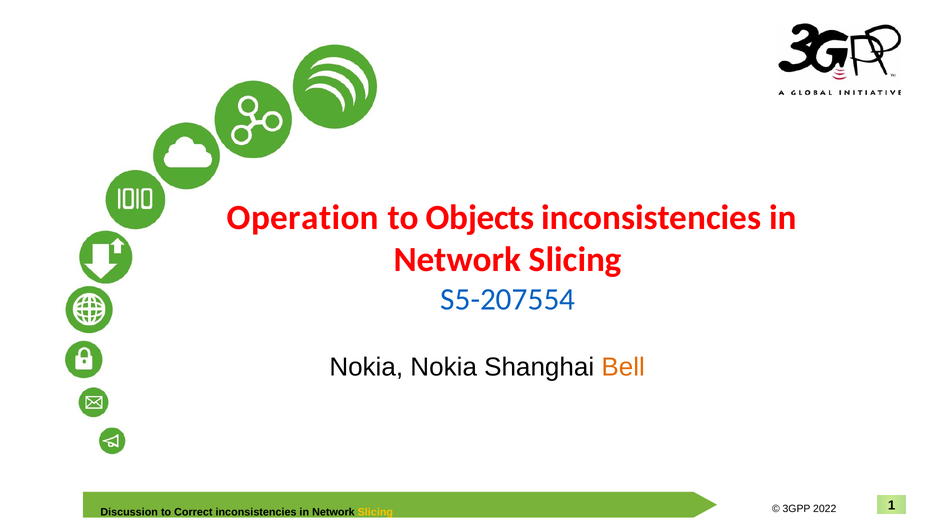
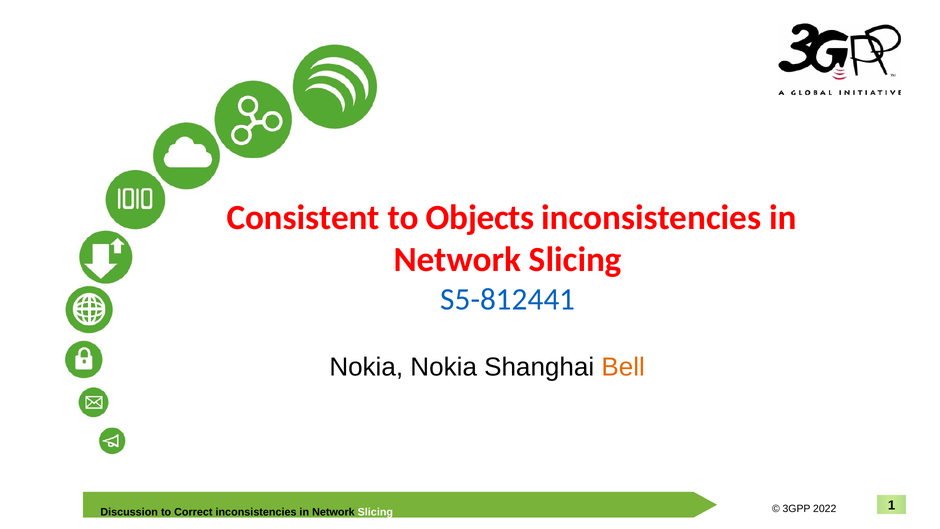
Operation: Operation -> Consistent (303, 217)
S5-207554: S5-207554 -> S5-812441 (508, 299)
Slicing colour: yellow -> white (375, 512)
